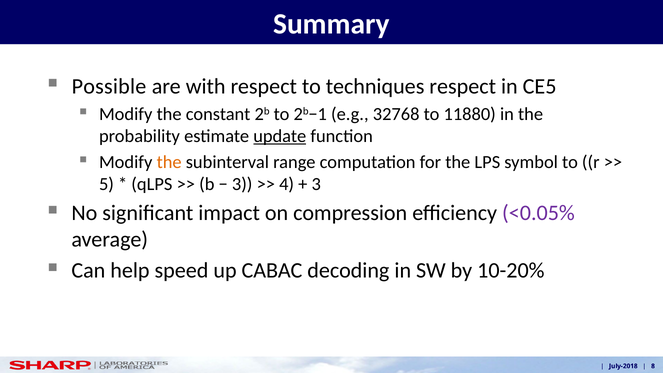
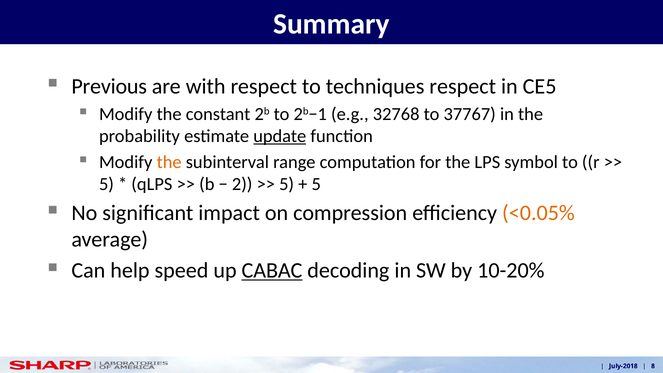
Possible: Possible -> Previous (109, 86)
11880: 11880 -> 37767 (470, 114)
3: 3 -> 2 (242, 184)
4: 4 -> 5 (287, 184)
3: 3 -> 5 (316, 184)
<0.05% colour: purple -> orange (538, 213)
CABAC underline: none -> present (272, 270)
